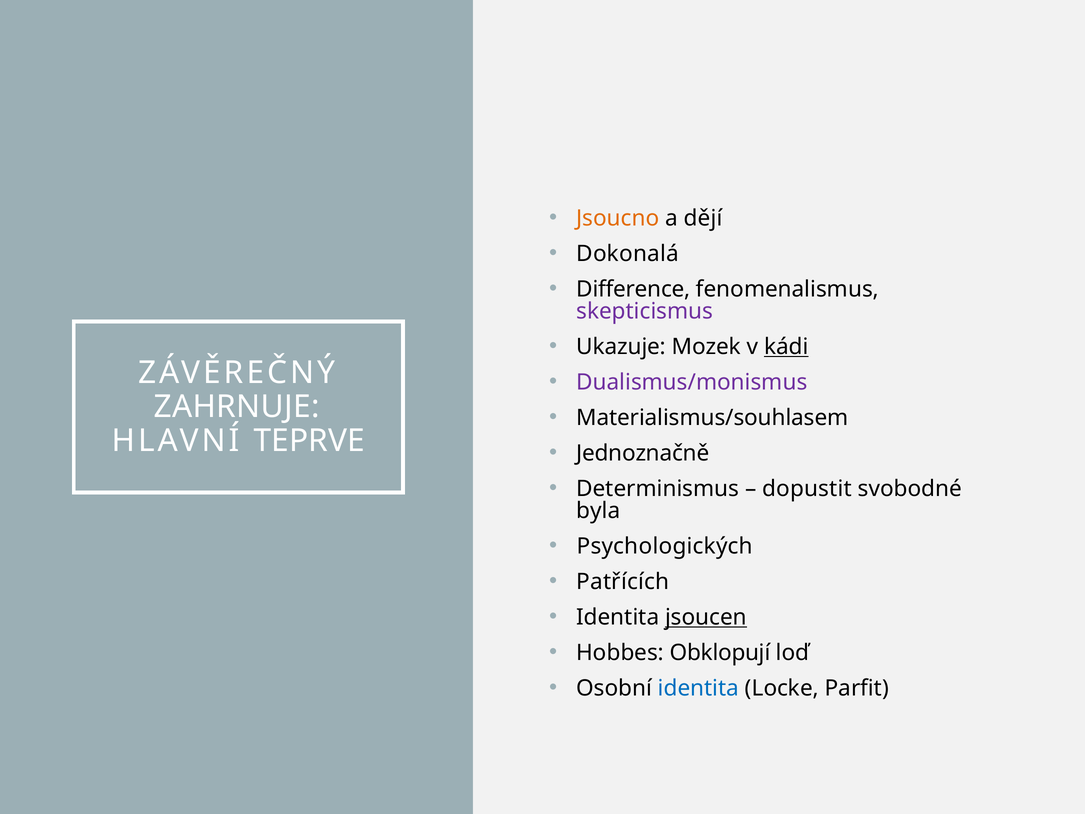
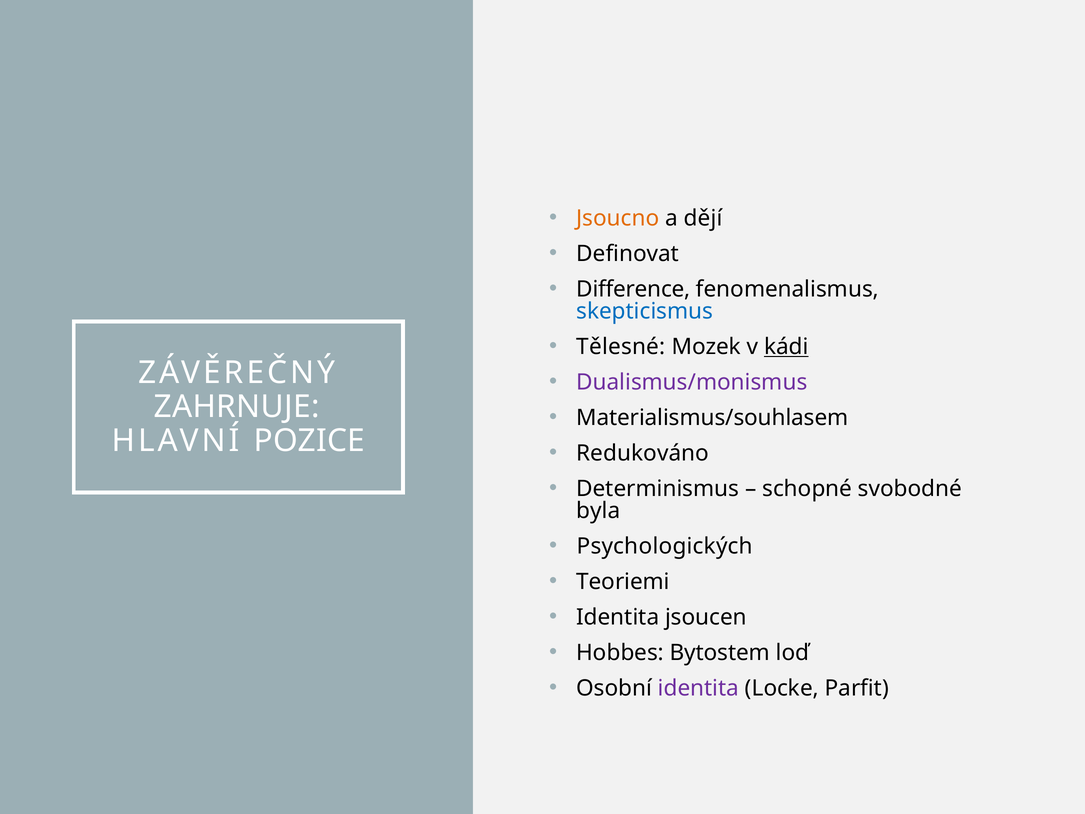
Dokonalá: Dokonalá -> Definovat (628, 254)
skepticismus colour: purple -> blue (645, 311)
Ukazuje: Ukazuje -> Tělesné (621, 347)
TEPRVE: TEPRVE -> POZICE (309, 441)
Jednoznačně: Jednoznačně -> Redukováno (643, 453)
dopustit: dopustit -> schopné (807, 489)
Patřících: Patřících -> Teoriemi (623, 582)
jsoucen underline: present -> none (706, 617)
Obklopují: Obklopují -> Bytostem (720, 653)
identita colour: blue -> purple (698, 688)
